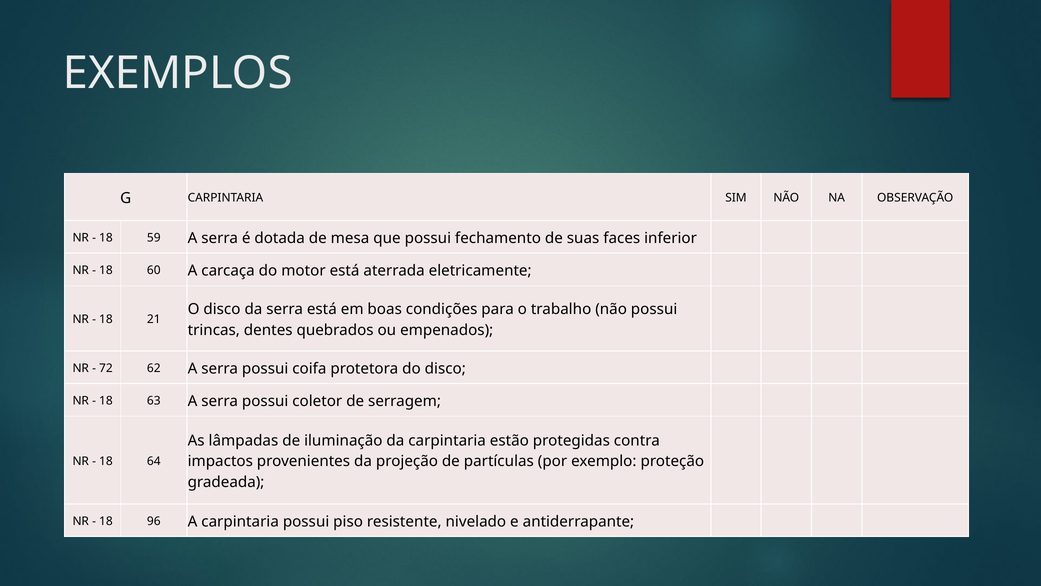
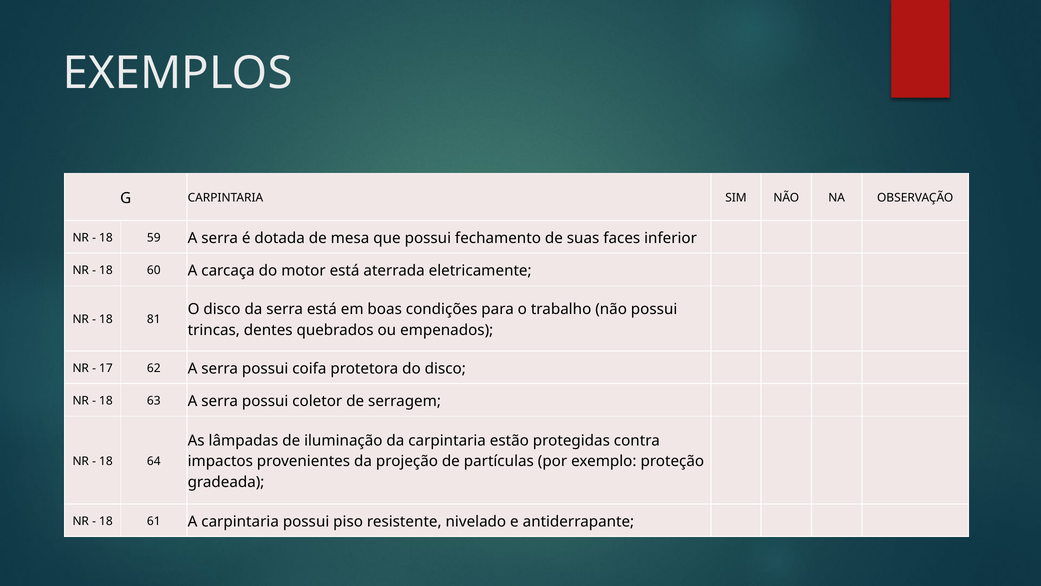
21: 21 -> 81 (154, 319)
72: 72 -> 17 (106, 368)
96: 96 -> 61 (154, 521)
